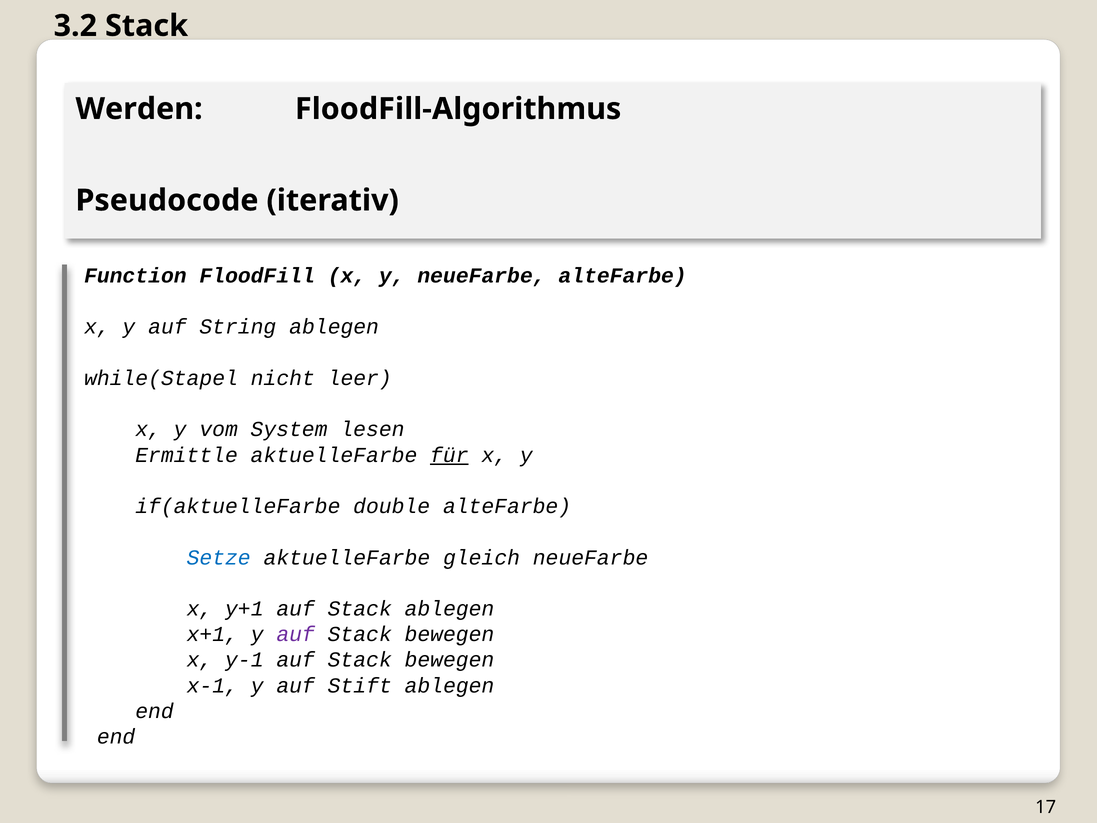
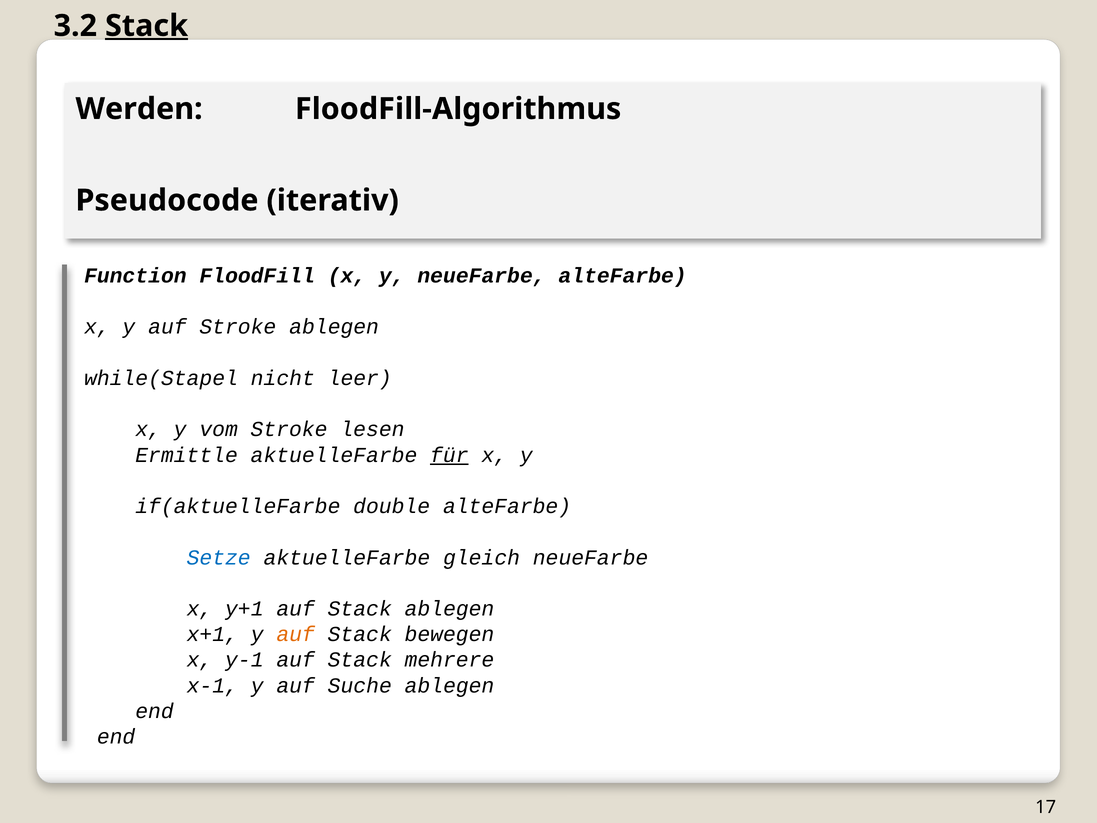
Stack underline: none -> present (147, 26)
auf String: String -> Stroke (238, 327)
vom System: System -> Stroke (289, 429)
auf colour: purple -> orange (296, 634)
y-1 auf Stack bewegen: bewegen -> mehrere (449, 660)
Stift: Stift -> Suche (360, 685)
